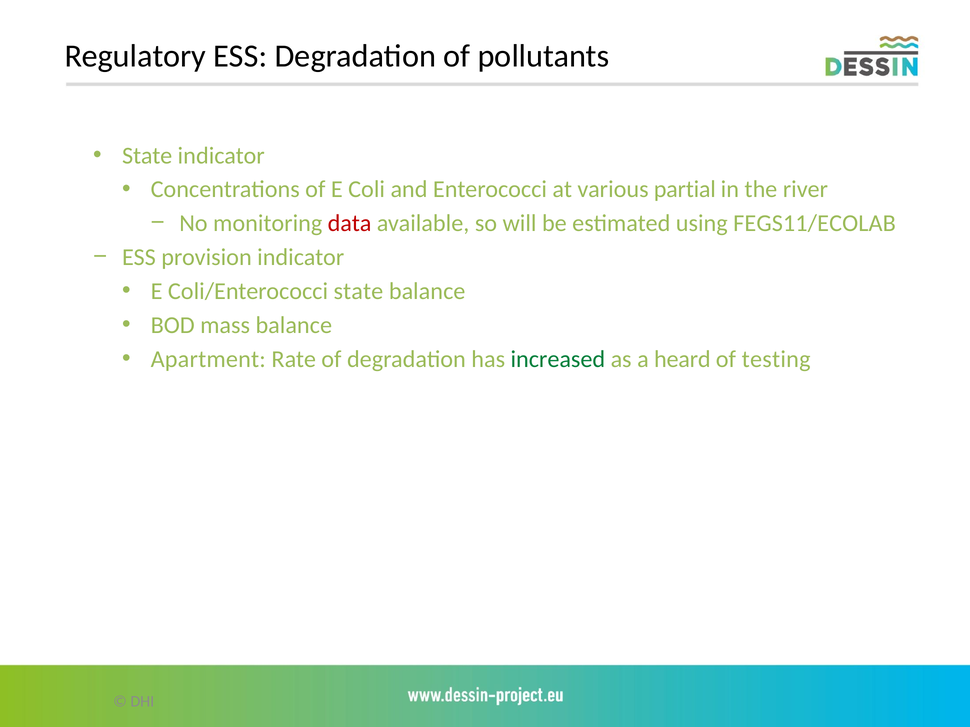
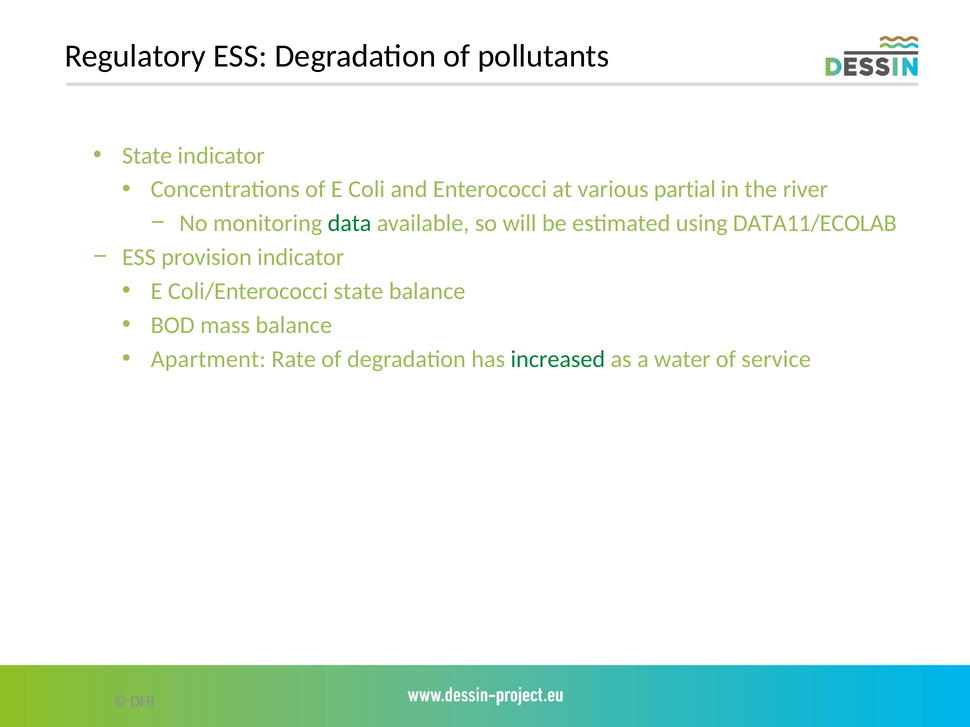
data colour: red -> green (350, 224)
FEGS11/ECOLAB: FEGS11/ECOLAB -> DATA11/ECOLAB (815, 224)
heard: heard -> water (682, 359)
testing: testing -> service (776, 359)
